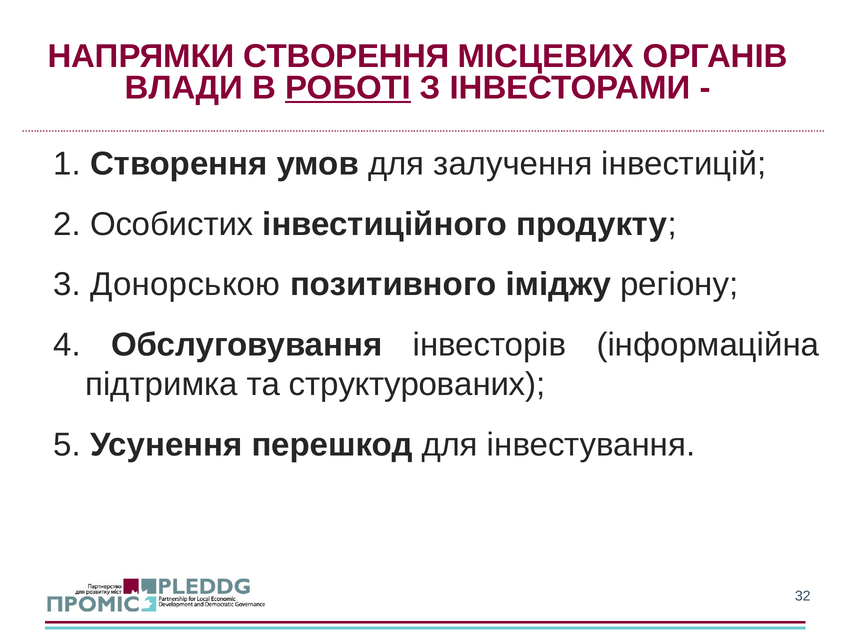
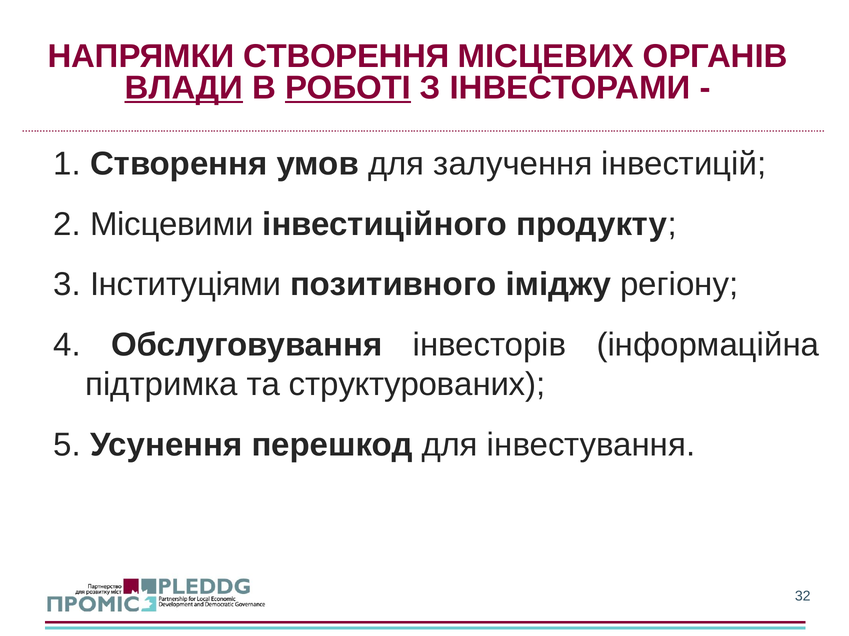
ВЛАДИ underline: none -> present (184, 88)
Особистих: Особистих -> Місцевими (172, 225)
Донорською: Донорською -> Інституціями (186, 285)
